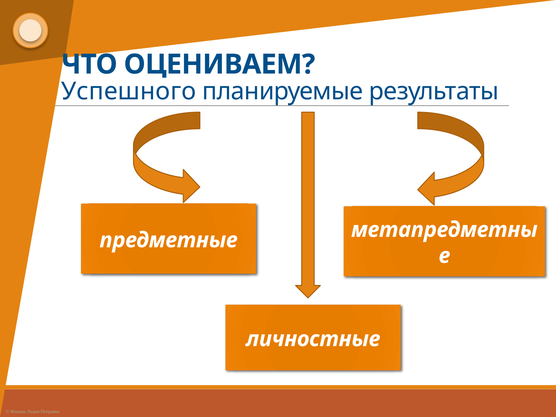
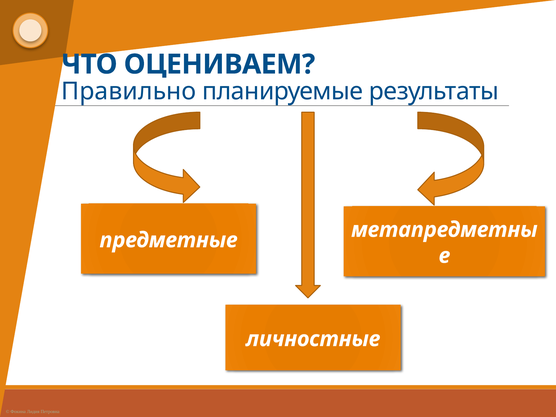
Успешного: Успешного -> Правильно (129, 91)
